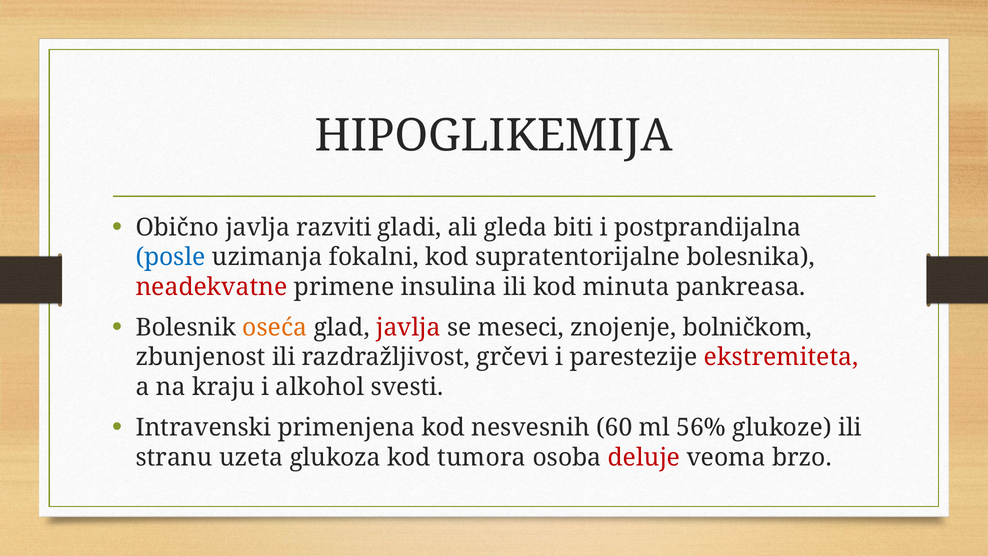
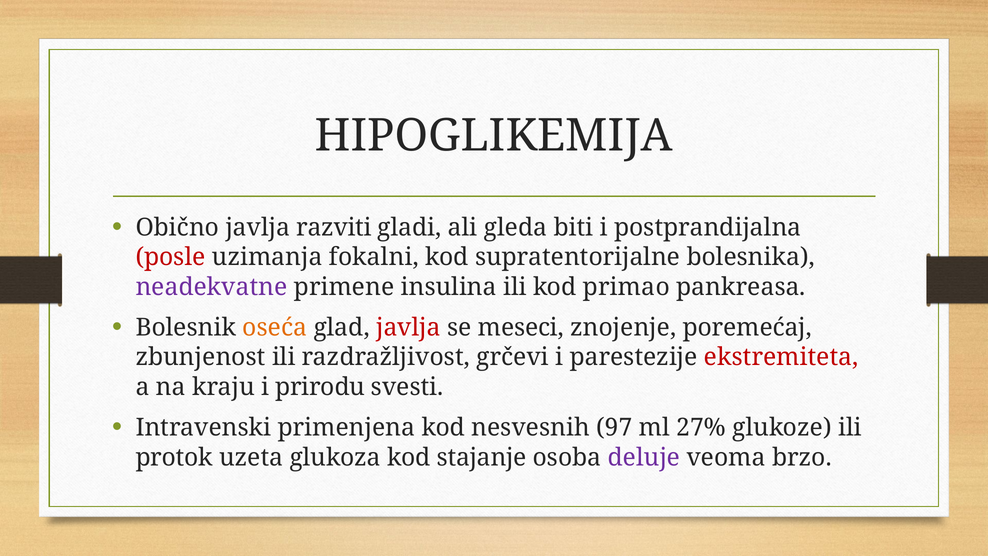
posle colour: blue -> red (170, 257)
neadekvatne colour: red -> purple (211, 287)
minuta: minuta -> primao (626, 287)
bolničkom: bolničkom -> poremećaj (747, 328)
alkohol: alkohol -> prirodu (320, 387)
60: 60 -> 97 (614, 428)
56%: 56% -> 27% (701, 428)
stranu: stranu -> protok (174, 457)
tumora: tumora -> stajanje (482, 457)
deluje colour: red -> purple (644, 457)
